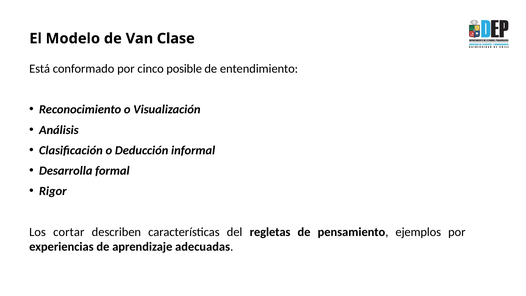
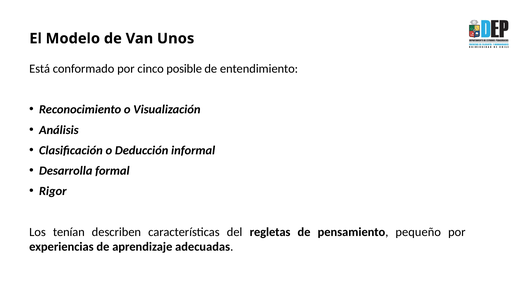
Clase: Clase -> Unos (176, 38)
cortar: cortar -> tenían (69, 232)
ejemplos: ejemplos -> pequeño (418, 232)
